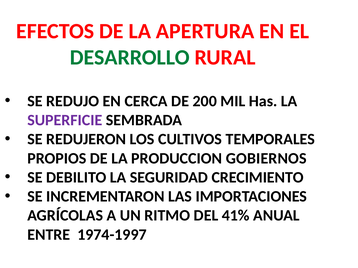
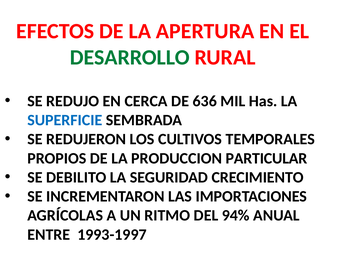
200: 200 -> 636 (205, 101)
SUPERFICIE colour: purple -> blue (65, 120)
GOBIERNOS: GOBIERNOS -> PARTICULAR (266, 159)
41%: 41% -> 94% (236, 216)
1974-1997: 1974-1997 -> 1993-1997 (112, 235)
